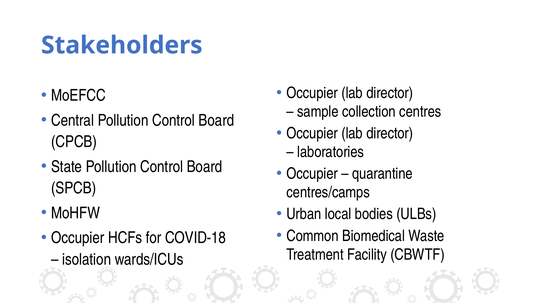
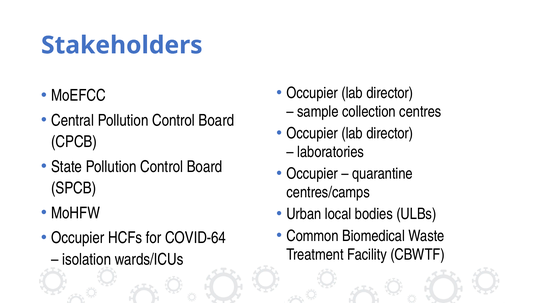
COVID-18: COVID-18 -> COVID-64 (196, 238)
